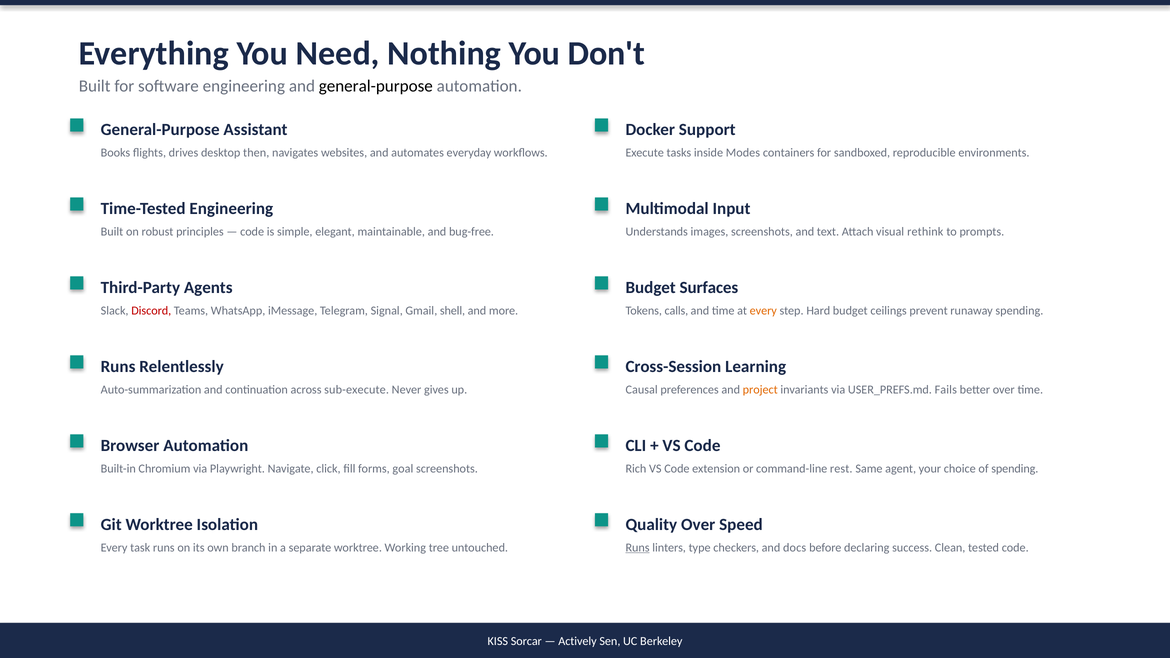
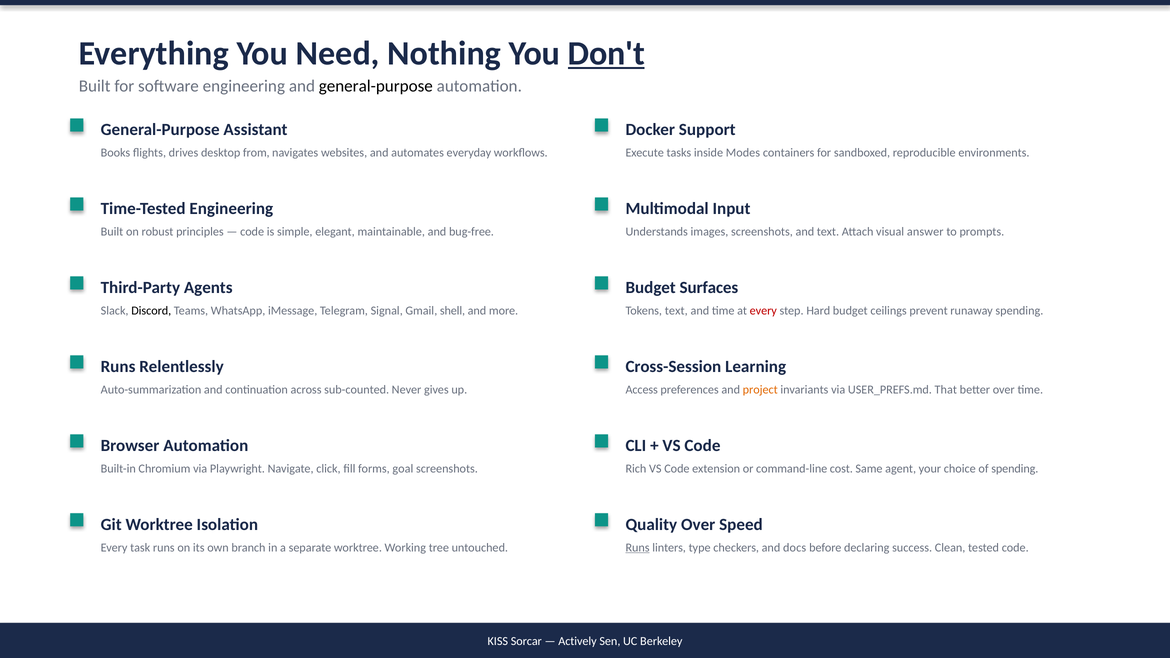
Don't underline: none -> present (606, 53)
then: then -> from (256, 153)
rethink: rethink -> answer (925, 232)
Discord colour: red -> black (151, 311)
Tokens calls: calls -> text (676, 311)
every colour: orange -> red (763, 311)
sub-execute: sub-execute -> sub-counted (357, 390)
Causal: Causal -> Access (642, 390)
Fails: Fails -> That (946, 390)
rest: rest -> cost (841, 469)
